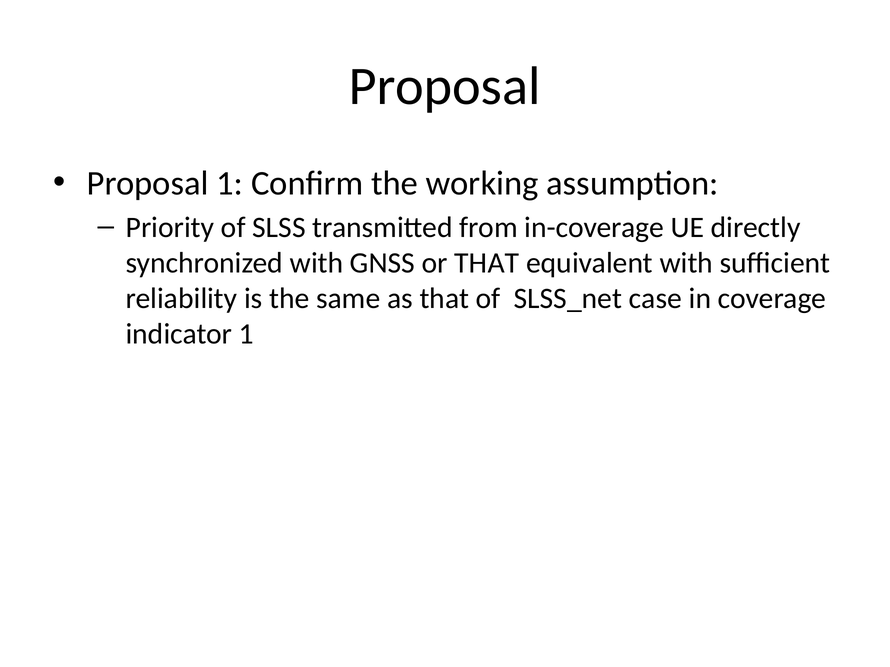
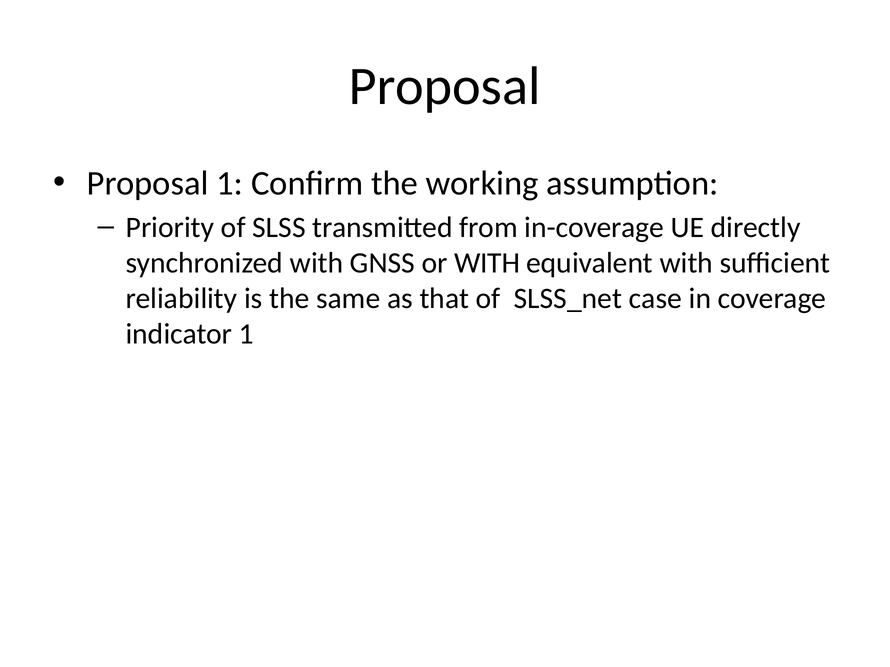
or THAT: THAT -> WITH (487, 263)
